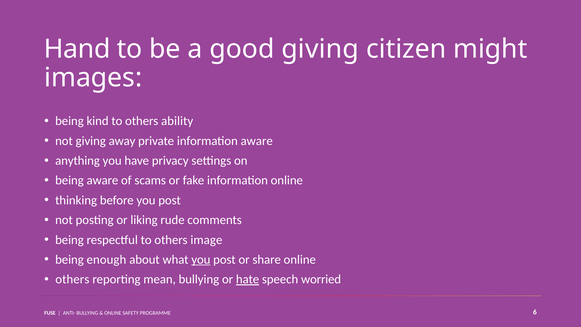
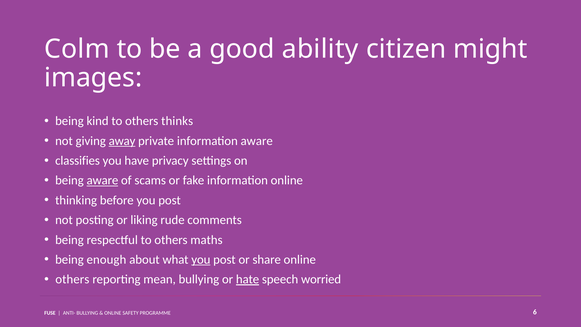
Hand: Hand -> Colm (77, 49)
good giving: giving -> ability (320, 49)
ability: ability -> thinks (177, 121)
away underline: none -> present (122, 141)
anything: anything -> classifies (78, 161)
aware underline: none -> present (102, 180)
image: image -> maths (206, 240)
